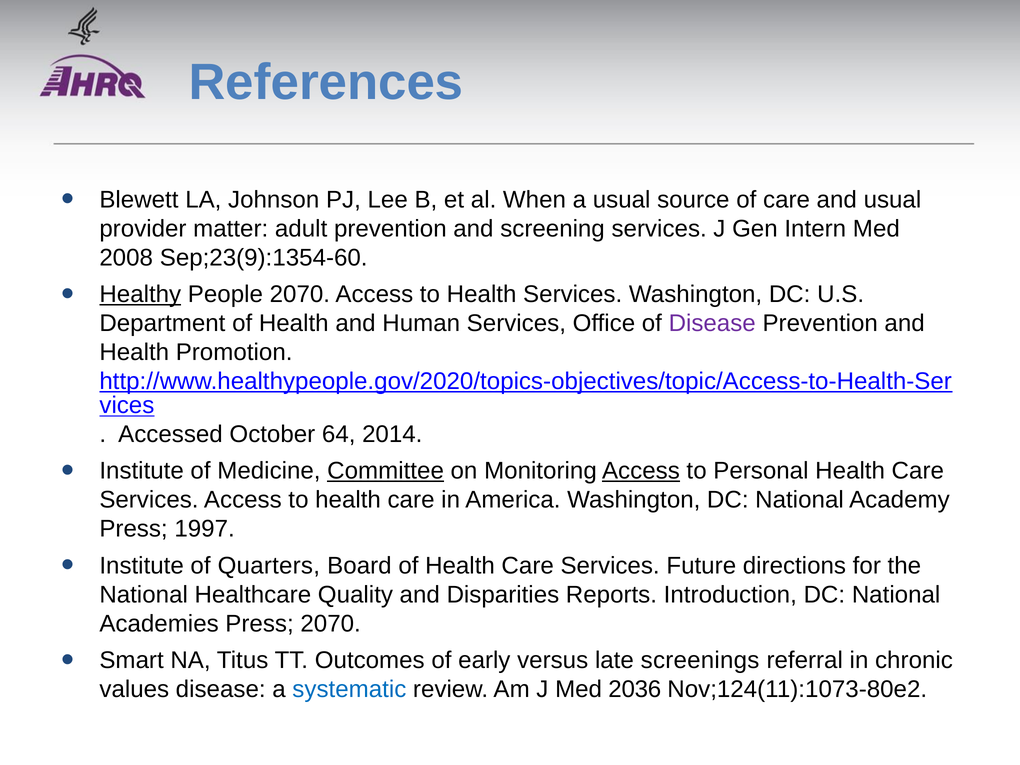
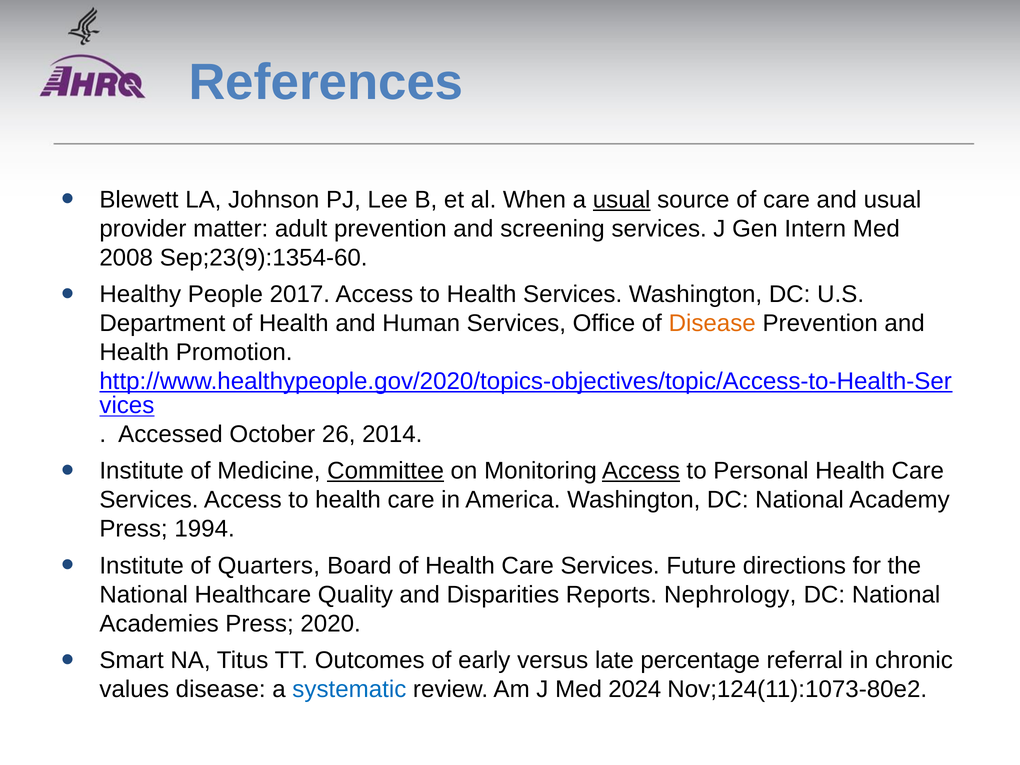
usual underline: none -> present (622, 200)
Healthy underline: present -> none (140, 294)
People 2070: 2070 -> 2017 (300, 294)
Disease colour: purple -> orange (712, 323)
64: 64 -> 26 (339, 434)
1997: 1997 -> 1994 (205, 529)
Introduction: Introduction -> Nephrology (730, 595)
Press 2070: 2070 -> 2020 (331, 624)
screenings: screenings -> percentage (700, 660)
2036: 2036 -> 2024 (635, 689)
